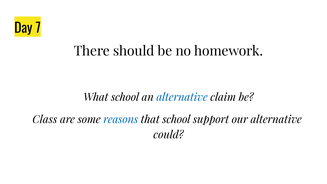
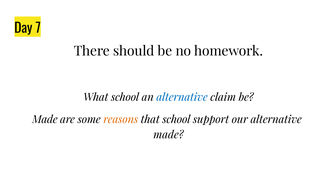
Class: Class -> Made (45, 120)
reasons colour: blue -> orange (121, 120)
could: could -> made (168, 135)
